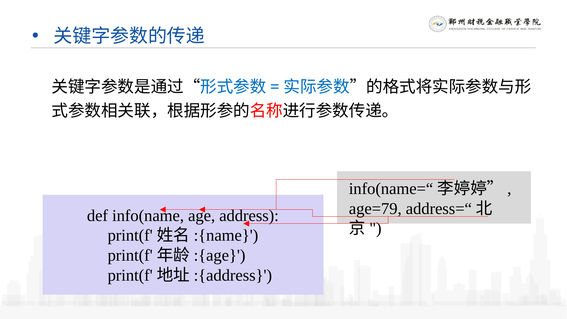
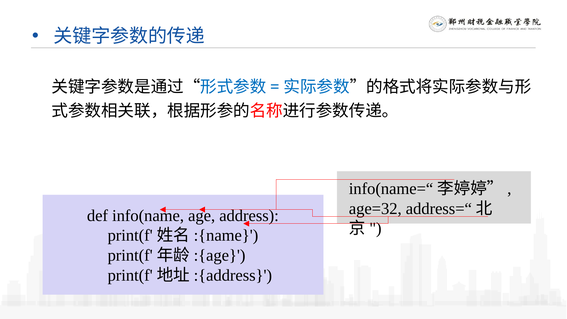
age=79: age=79 -> age=32 (375, 209)
